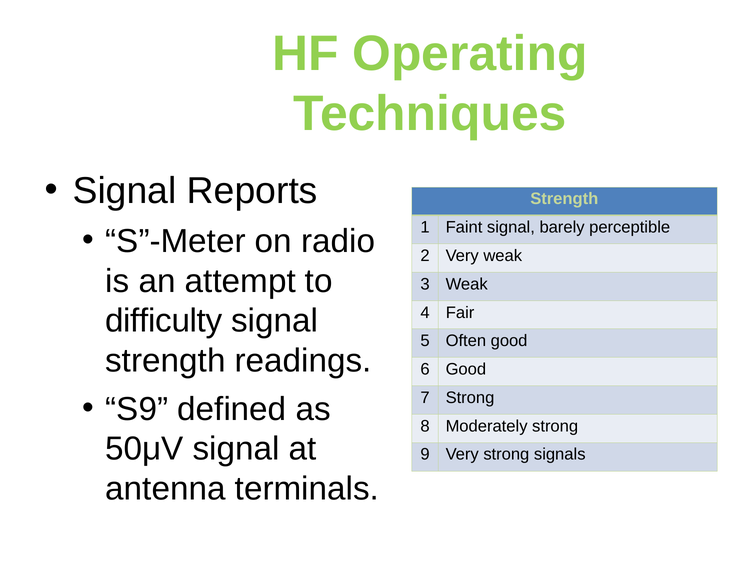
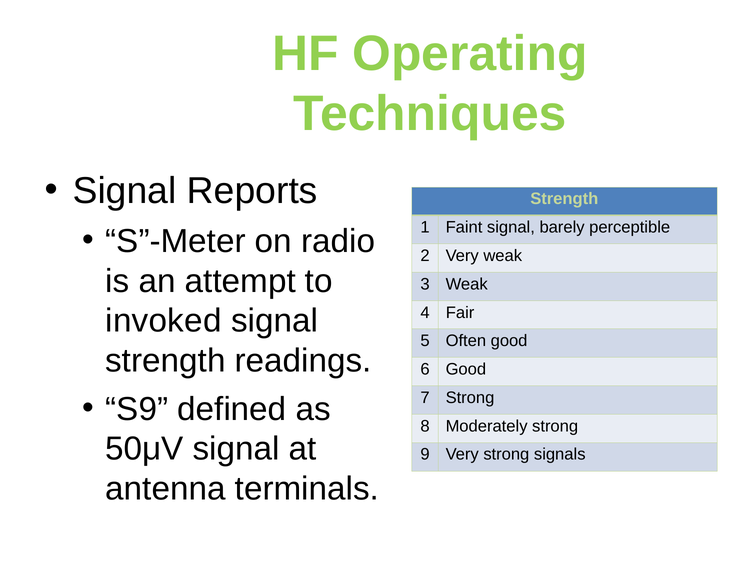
difficulty: difficulty -> invoked (163, 321)
